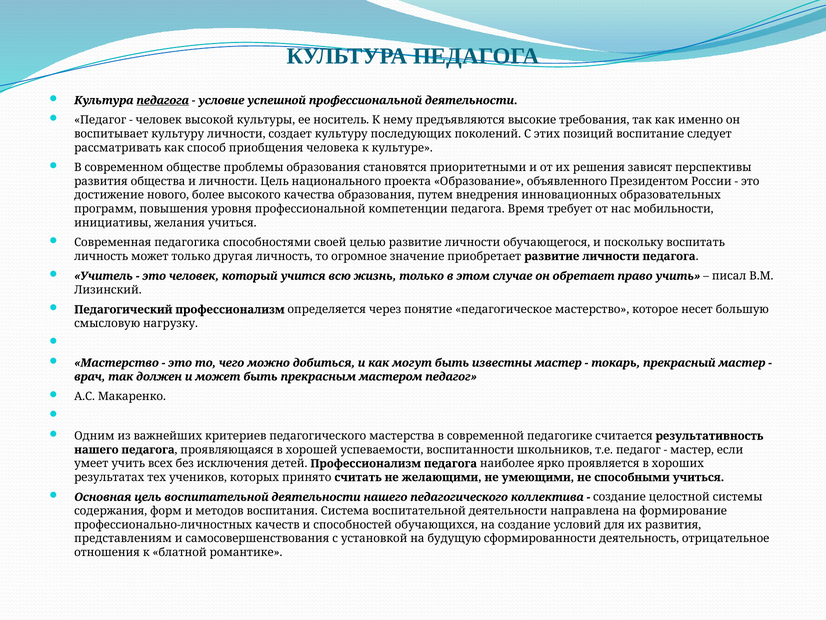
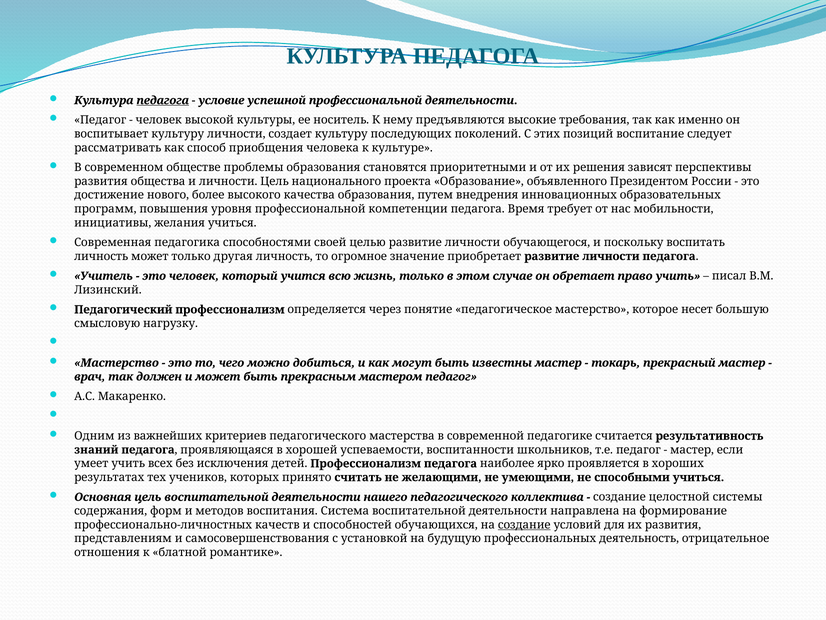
нашего: нашего -> знаний (96, 449)
создание underline: none -> present (524, 524)
сформированности: сформированности -> профессиональных (540, 538)
